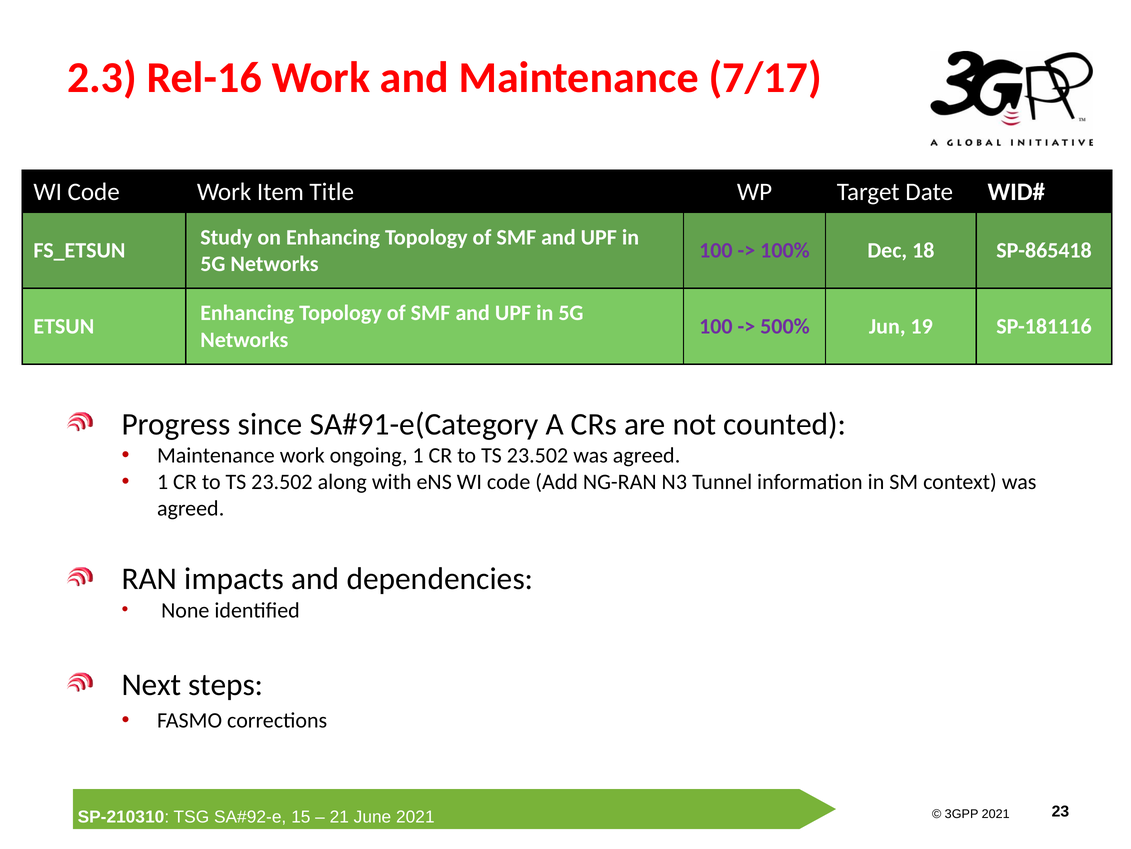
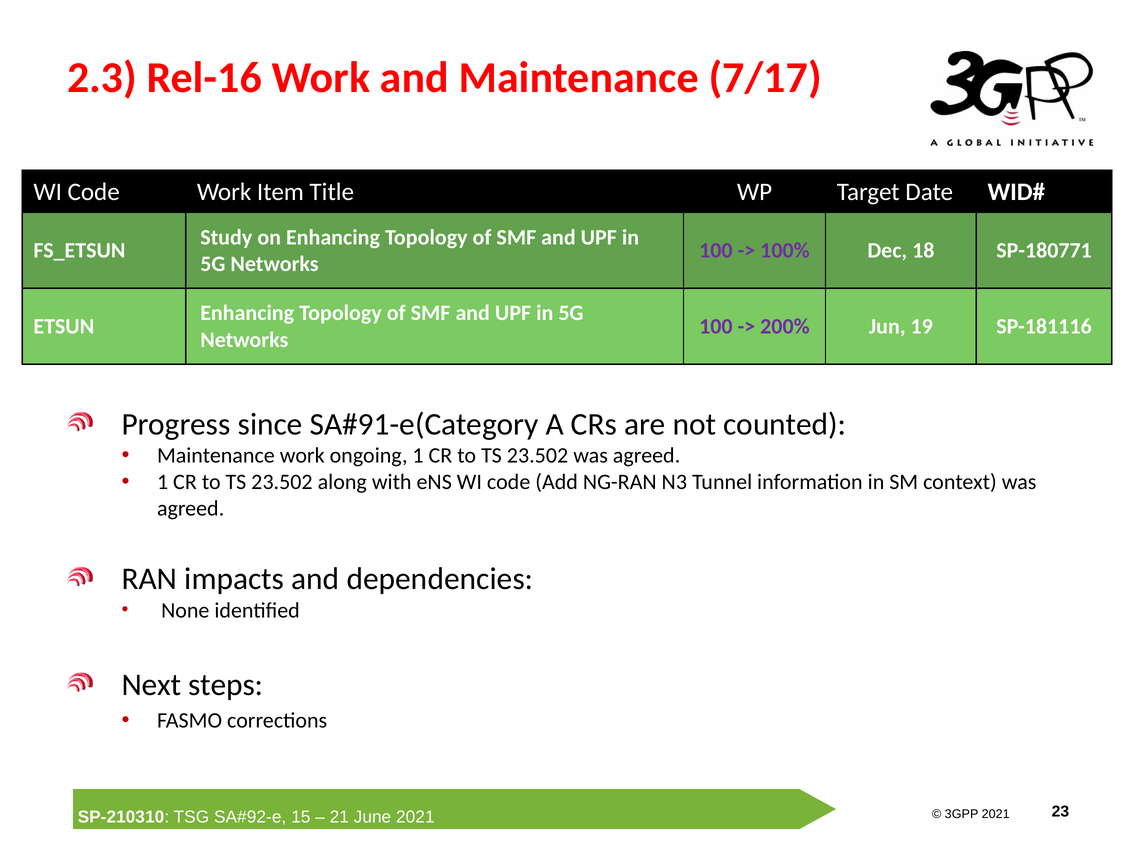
SP-865418: SP-865418 -> SP-180771 (1044, 251)
500%: 500% -> 200% (785, 326)
